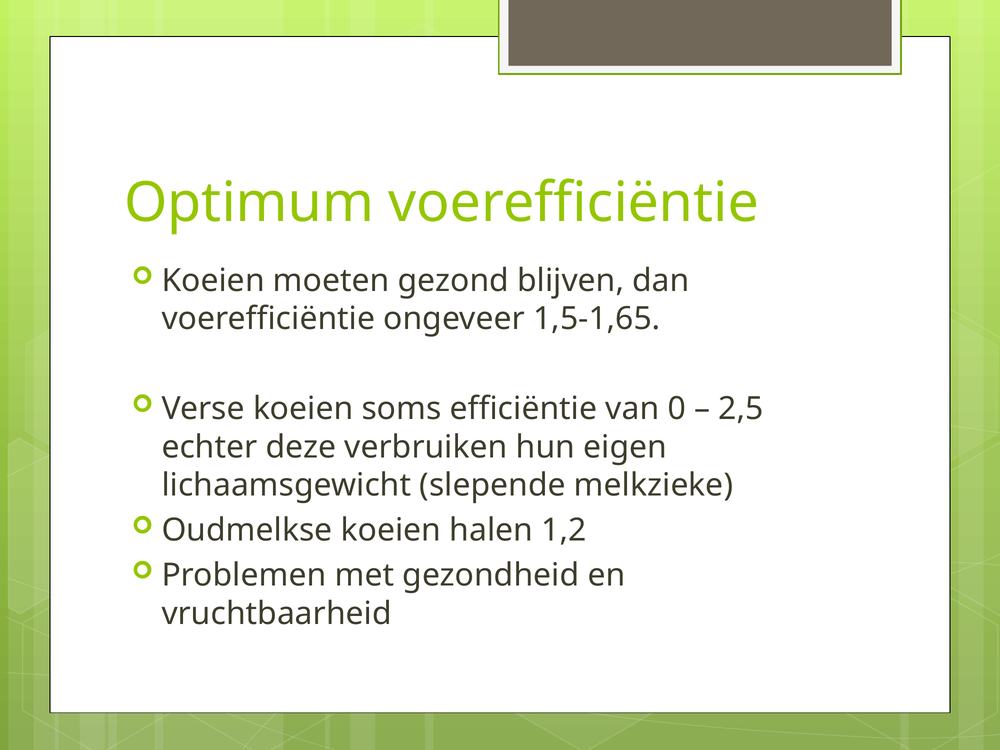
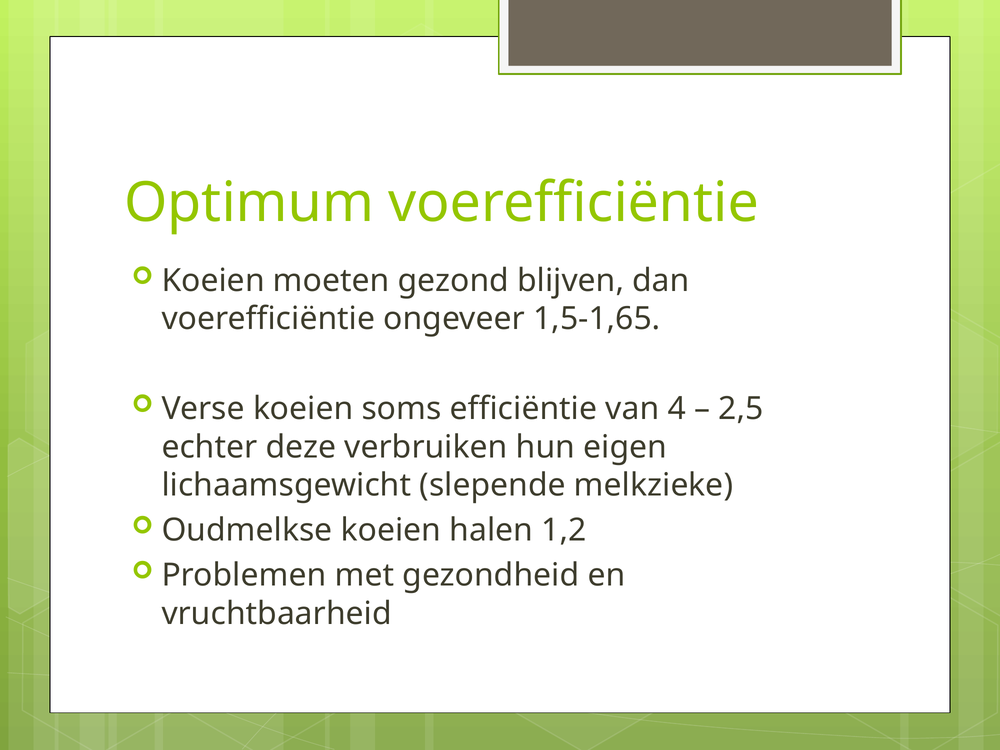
0: 0 -> 4 (677, 409)
